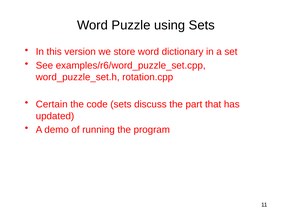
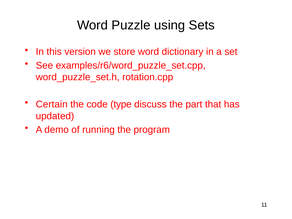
code sets: sets -> type (121, 104)
